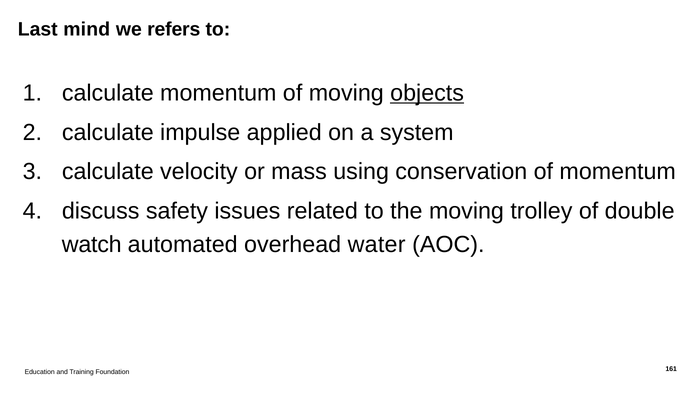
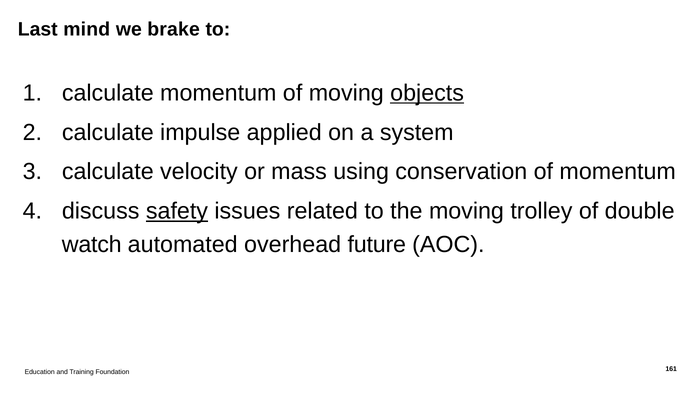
refers: refers -> brake (174, 30)
safety underline: none -> present (177, 211)
water: water -> future (377, 244)
